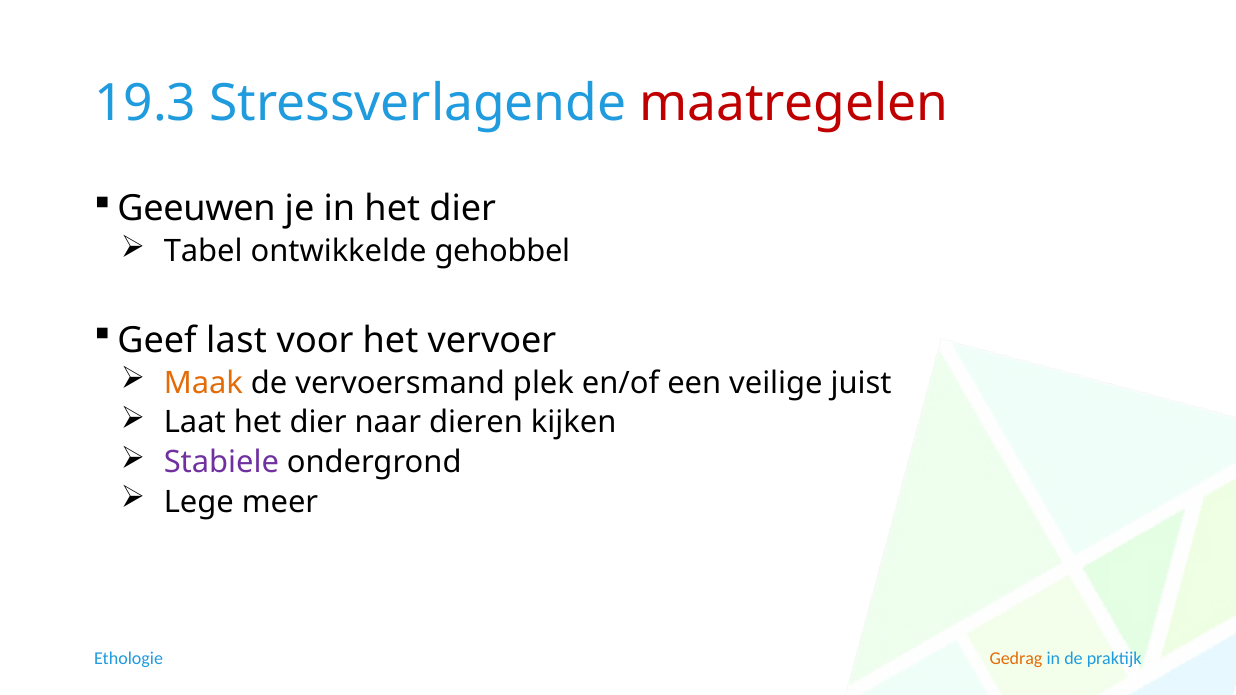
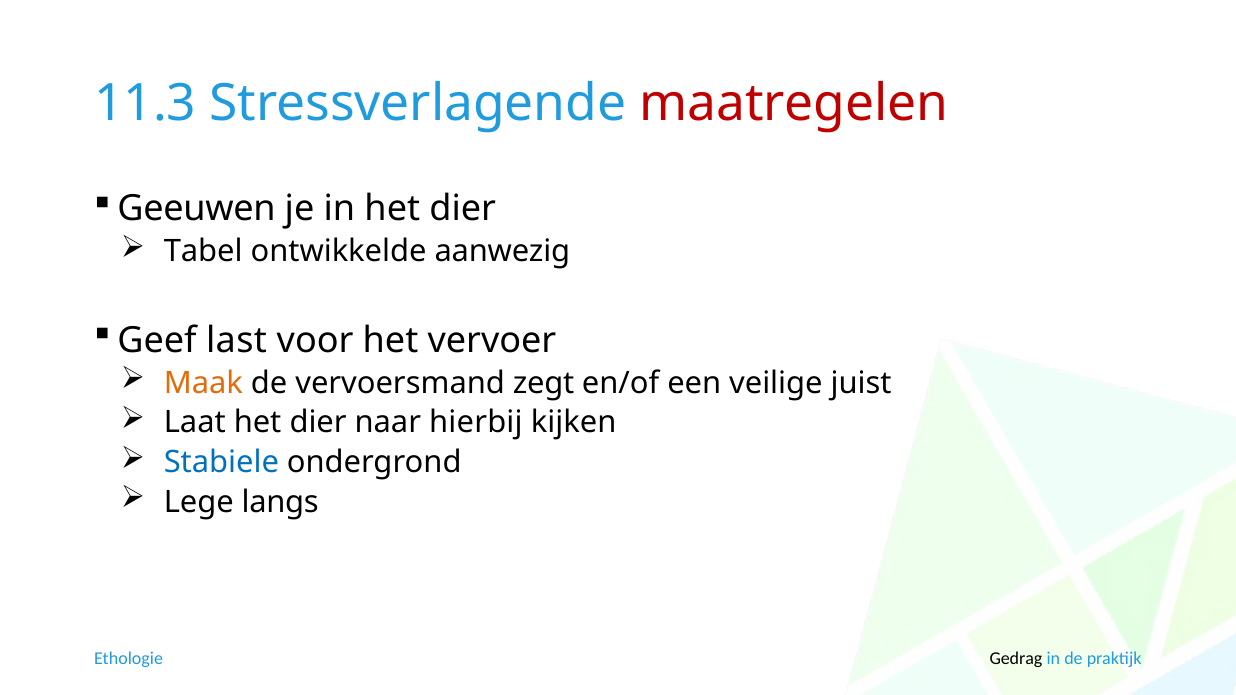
19.3: 19.3 -> 11.3 (145, 104)
gehobbel: gehobbel -> aanwezig (502, 252)
plek: plek -> zegt (544, 383)
dieren: dieren -> hierbij (476, 423)
Stabiele colour: purple -> blue (221, 463)
meer: meer -> langs (280, 502)
Gedrag colour: orange -> black (1016, 659)
